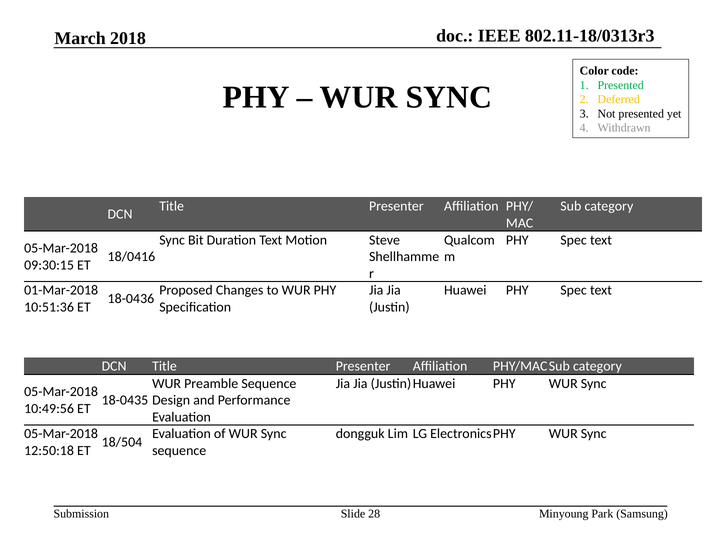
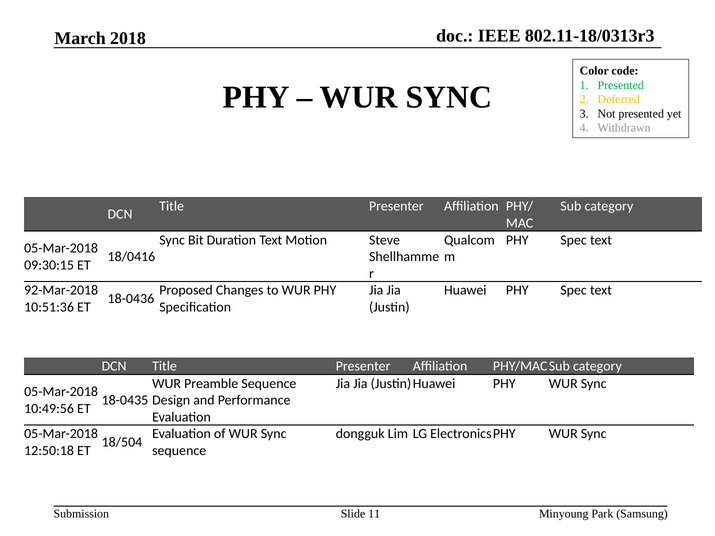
01-Mar-2018: 01-Mar-2018 -> 92-Mar-2018 (61, 290)
28: 28 -> 11 (374, 514)
